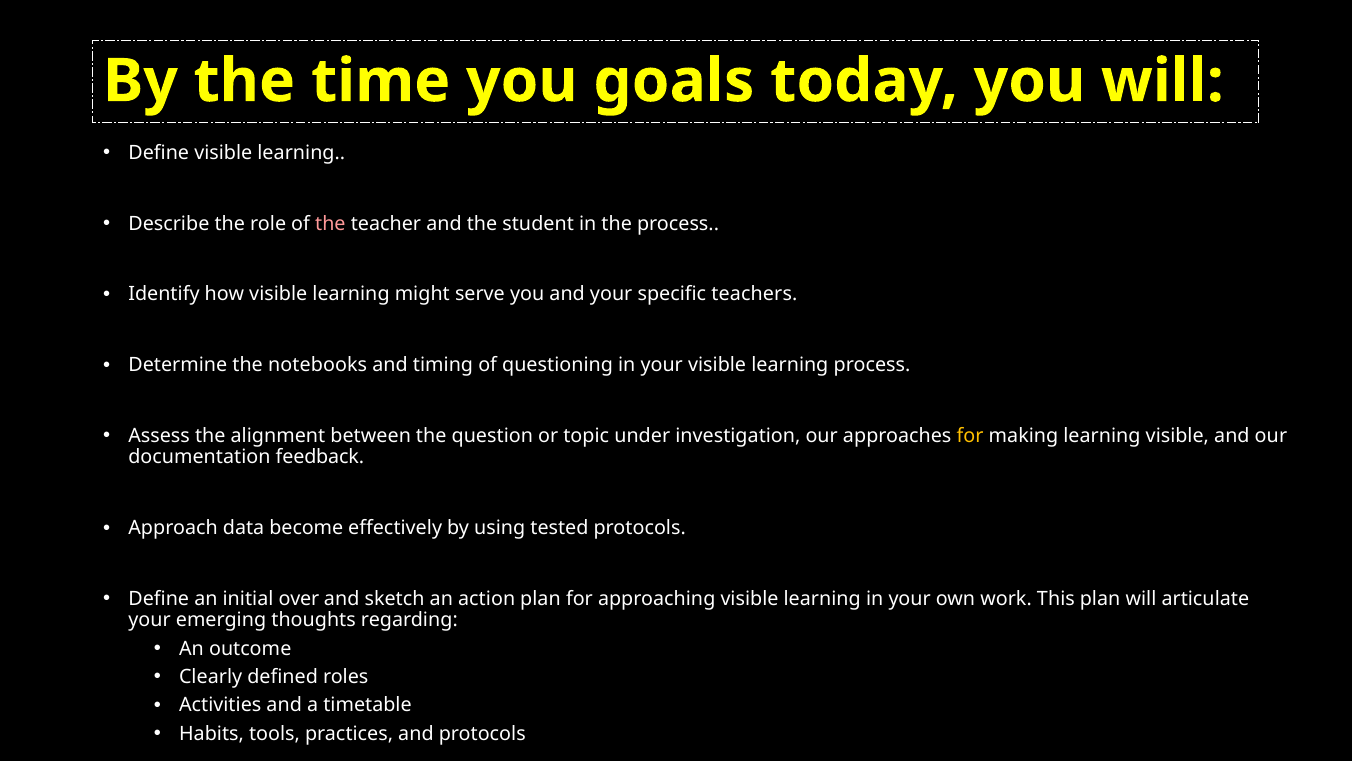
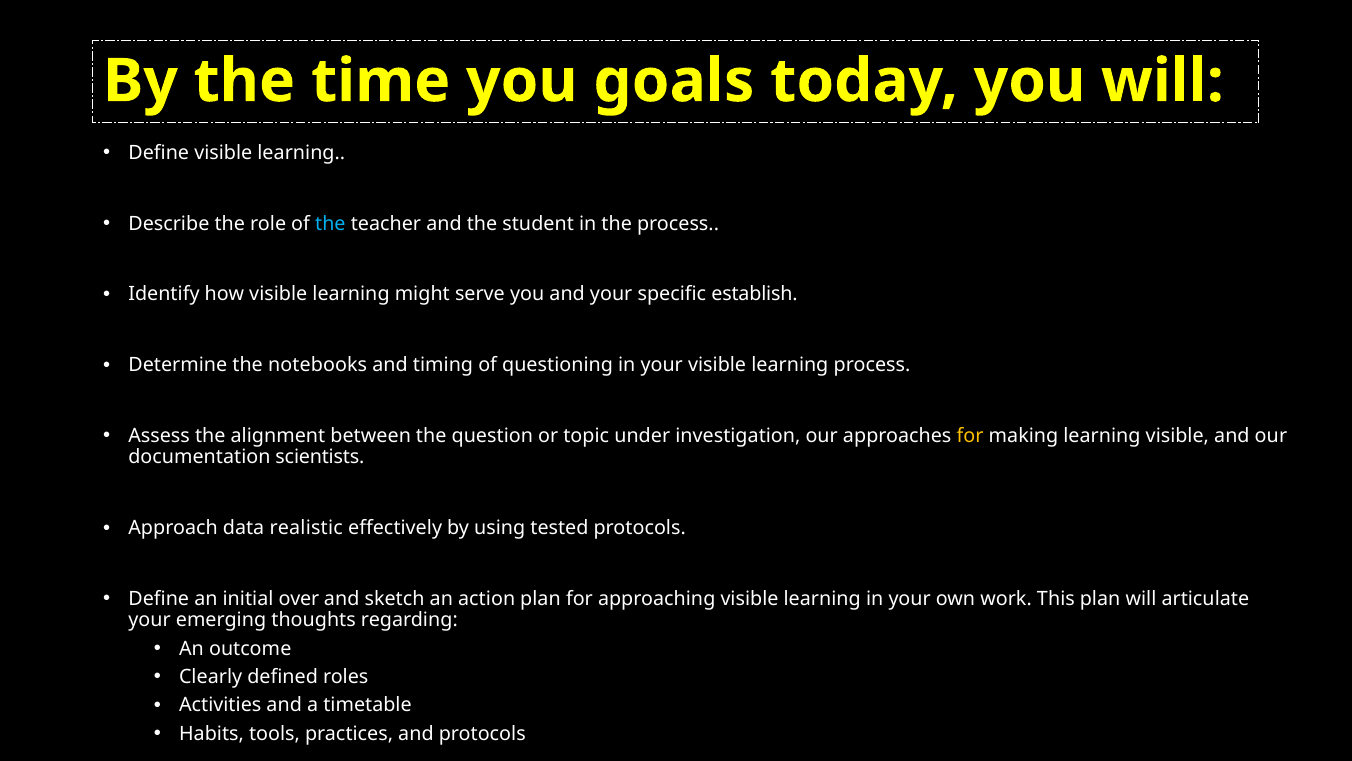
the colour: pink -> light blue (330, 223)
teachers: teachers -> establish (754, 294)
feedback: feedback -> scientists (320, 457)
become: become -> realistic (306, 528)
